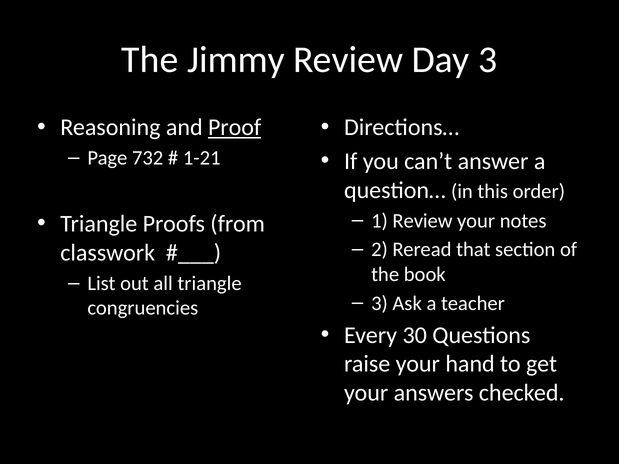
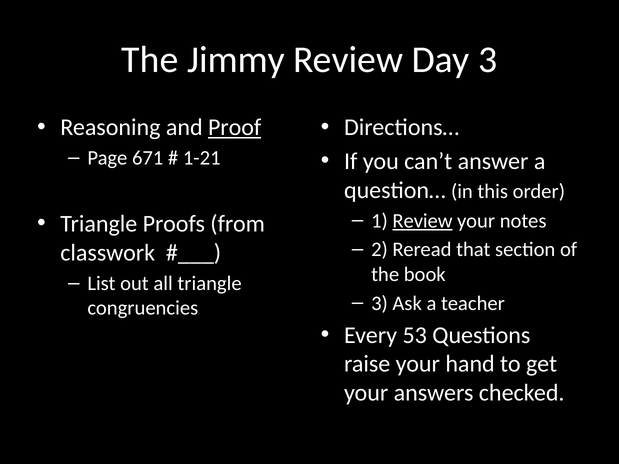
732: 732 -> 671 (148, 158)
Review underline: none -> present (423, 221)
30: 30 -> 53 (415, 335)
